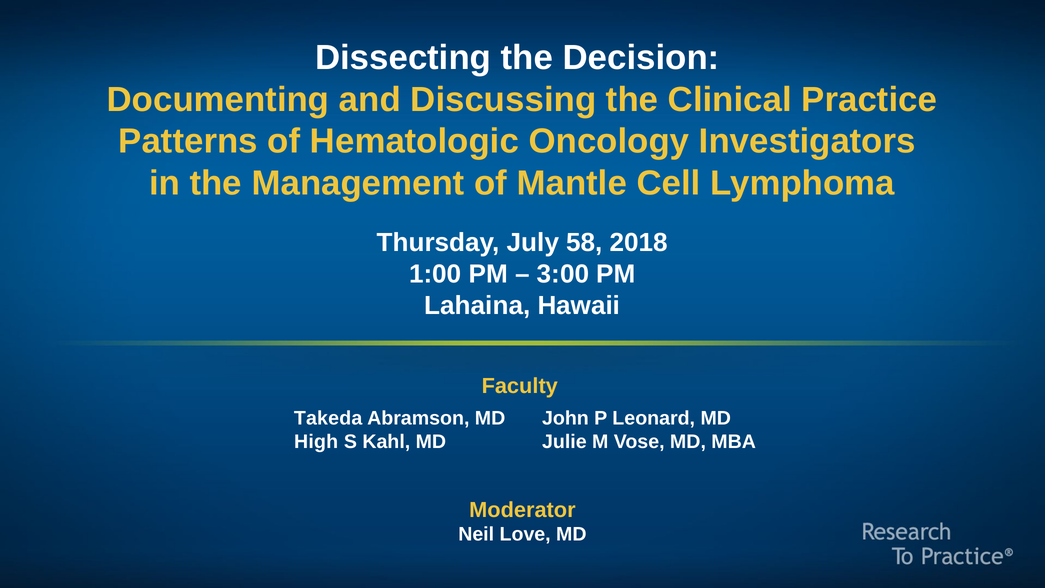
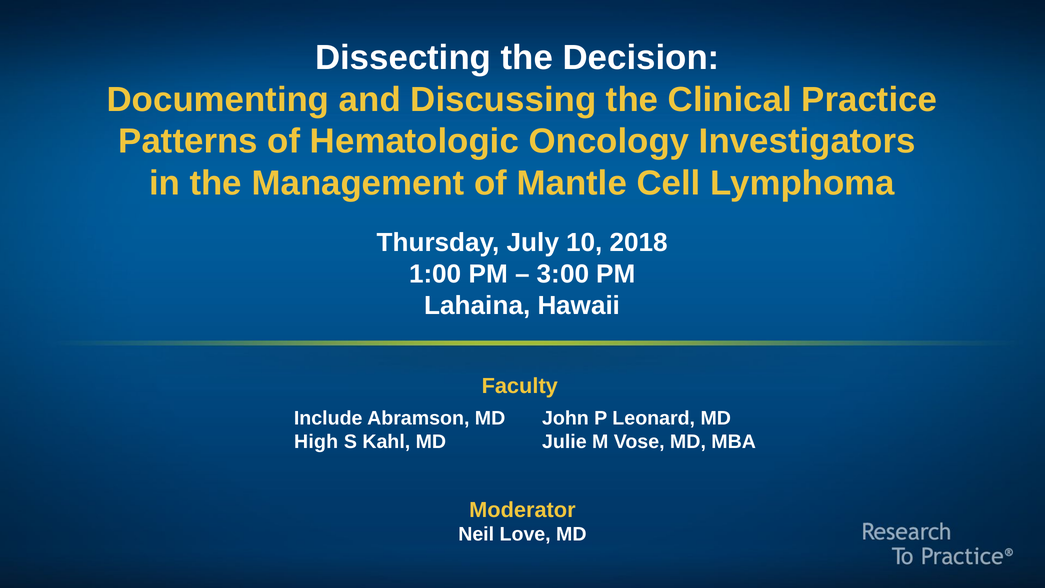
58: 58 -> 10 (584, 243)
Takeda: Takeda -> Include (328, 418)
